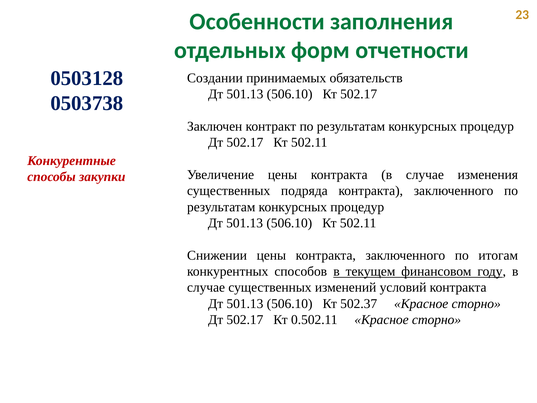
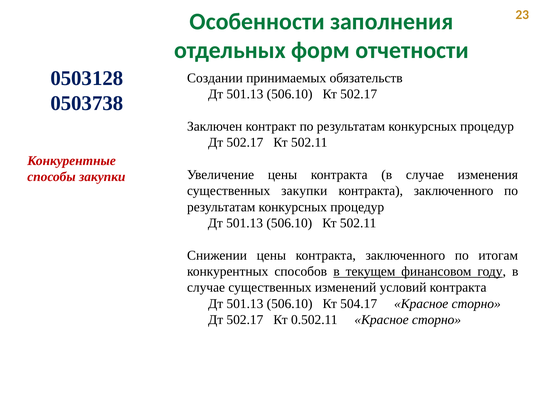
существенных подряда: подряда -> закупки (304, 191)
502.37: 502.37 -> 504.17 (359, 303)
